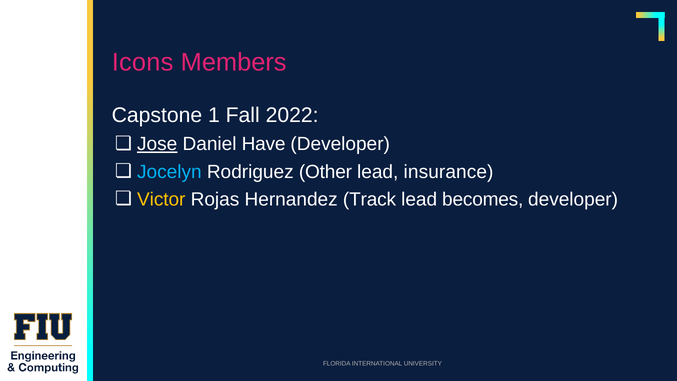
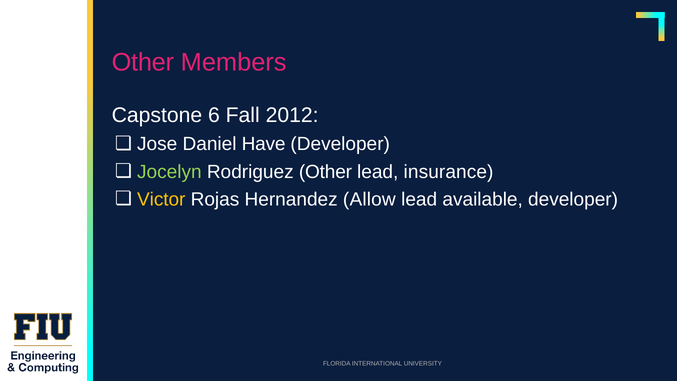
Icons: Icons -> Other (143, 62)
1: 1 -> 6 (214, 115)
2022: 2022 -> 2012 (292, 115)
Jose underline: present -> none (157, 144)
Jocelyn colour: light blue -> light green (169, 172)
Track: Track -> Allow (369, 199)
becomes: becomes -> available (483, 199)
